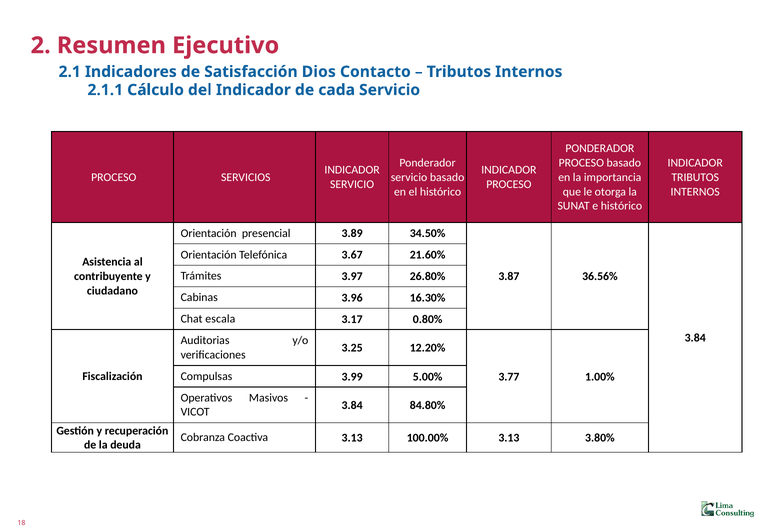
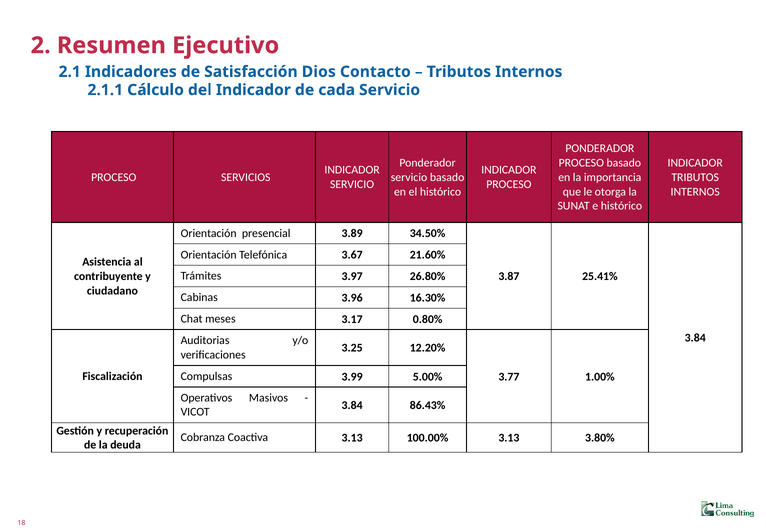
36.56%: 36.56% -> 25.41% (600, 277)
escala: escala -> meses (220, 319)
84.80%: 84.80% -> 86.43% (428, 405)
